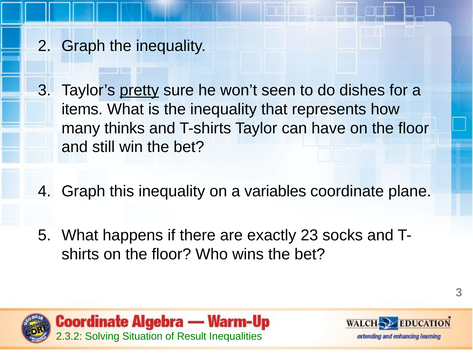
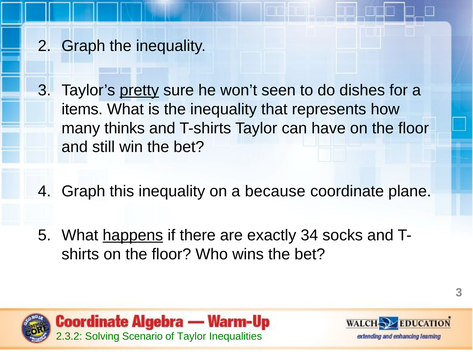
variables: variables -> because (275, 191)
happens underline: none -> present (133, 235)
23: 23 -> 34 (309, 235)
Situation: Situation -> Scenario (142, 336)
of Result: Result -> Taylor (192, 336)
